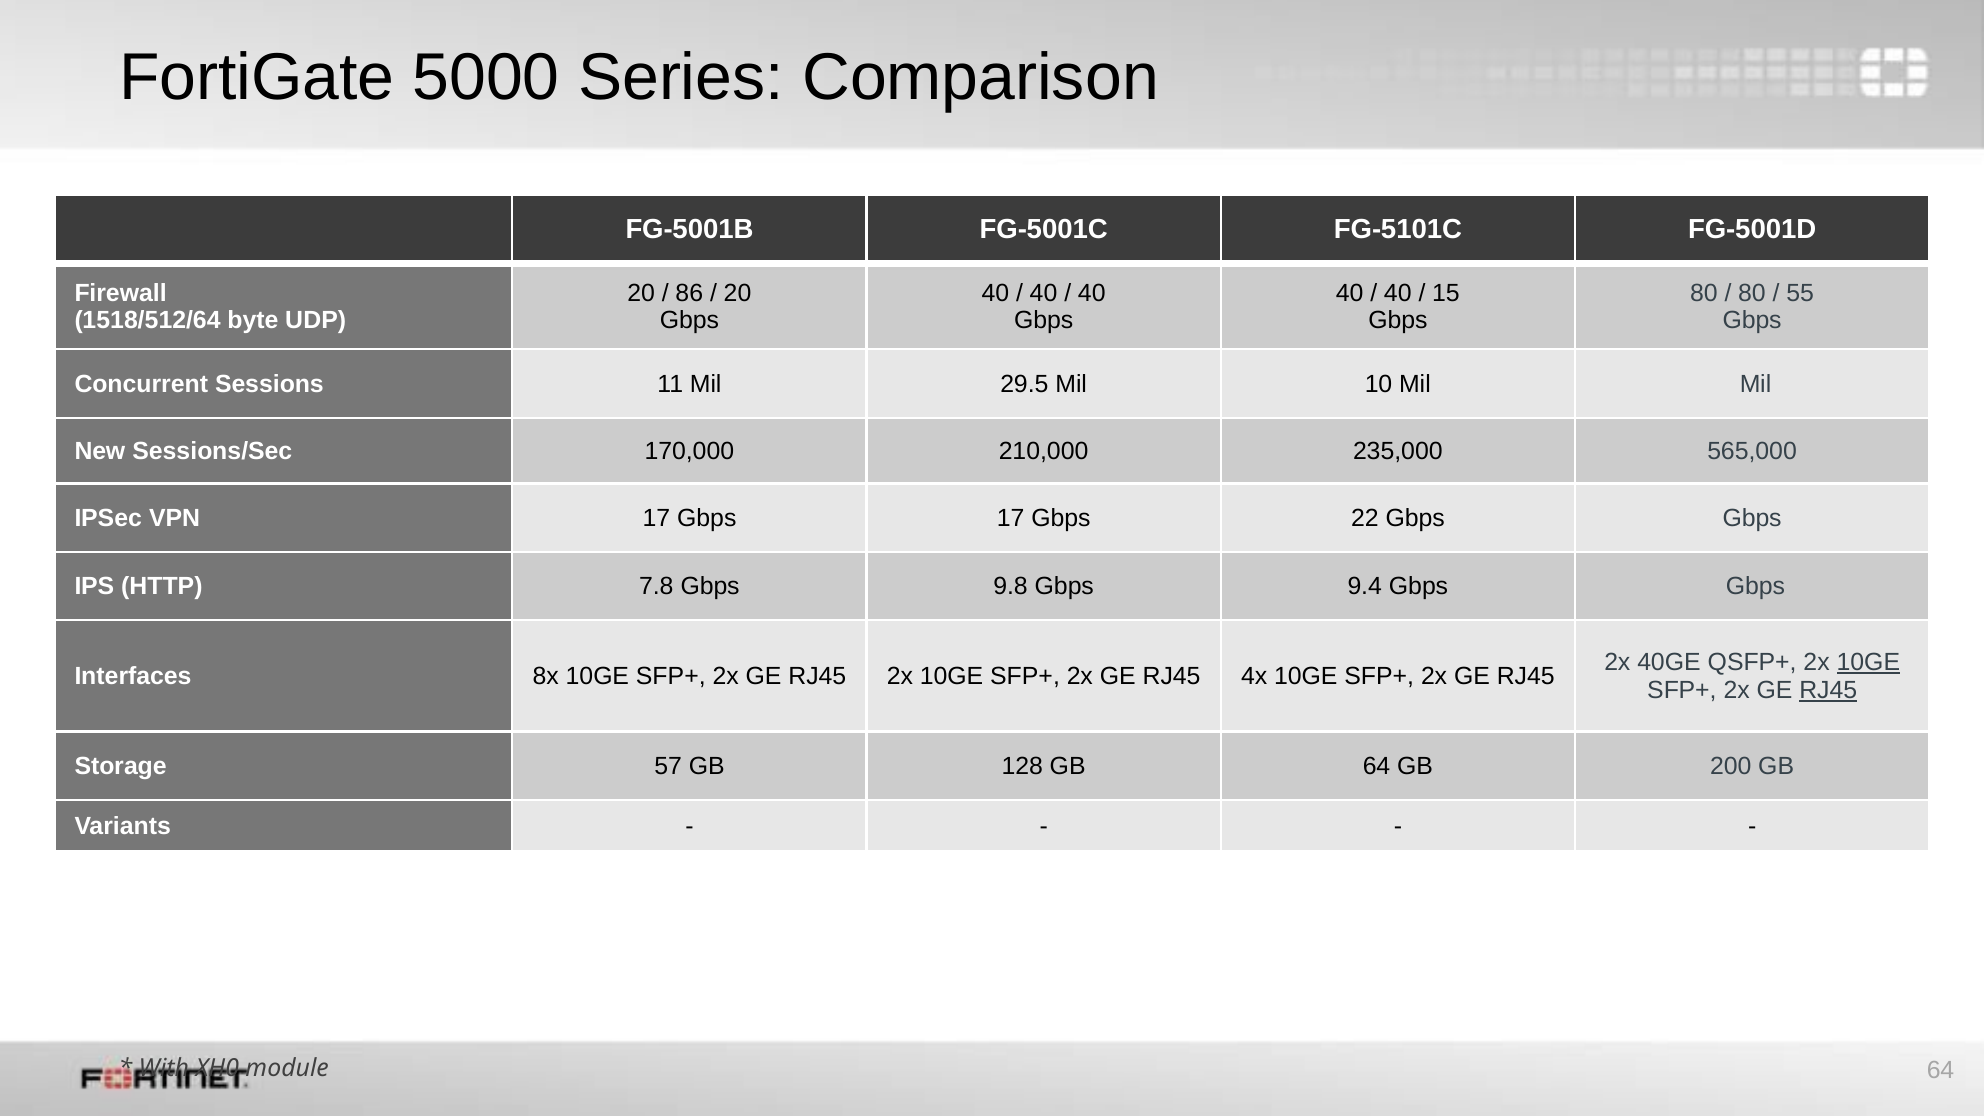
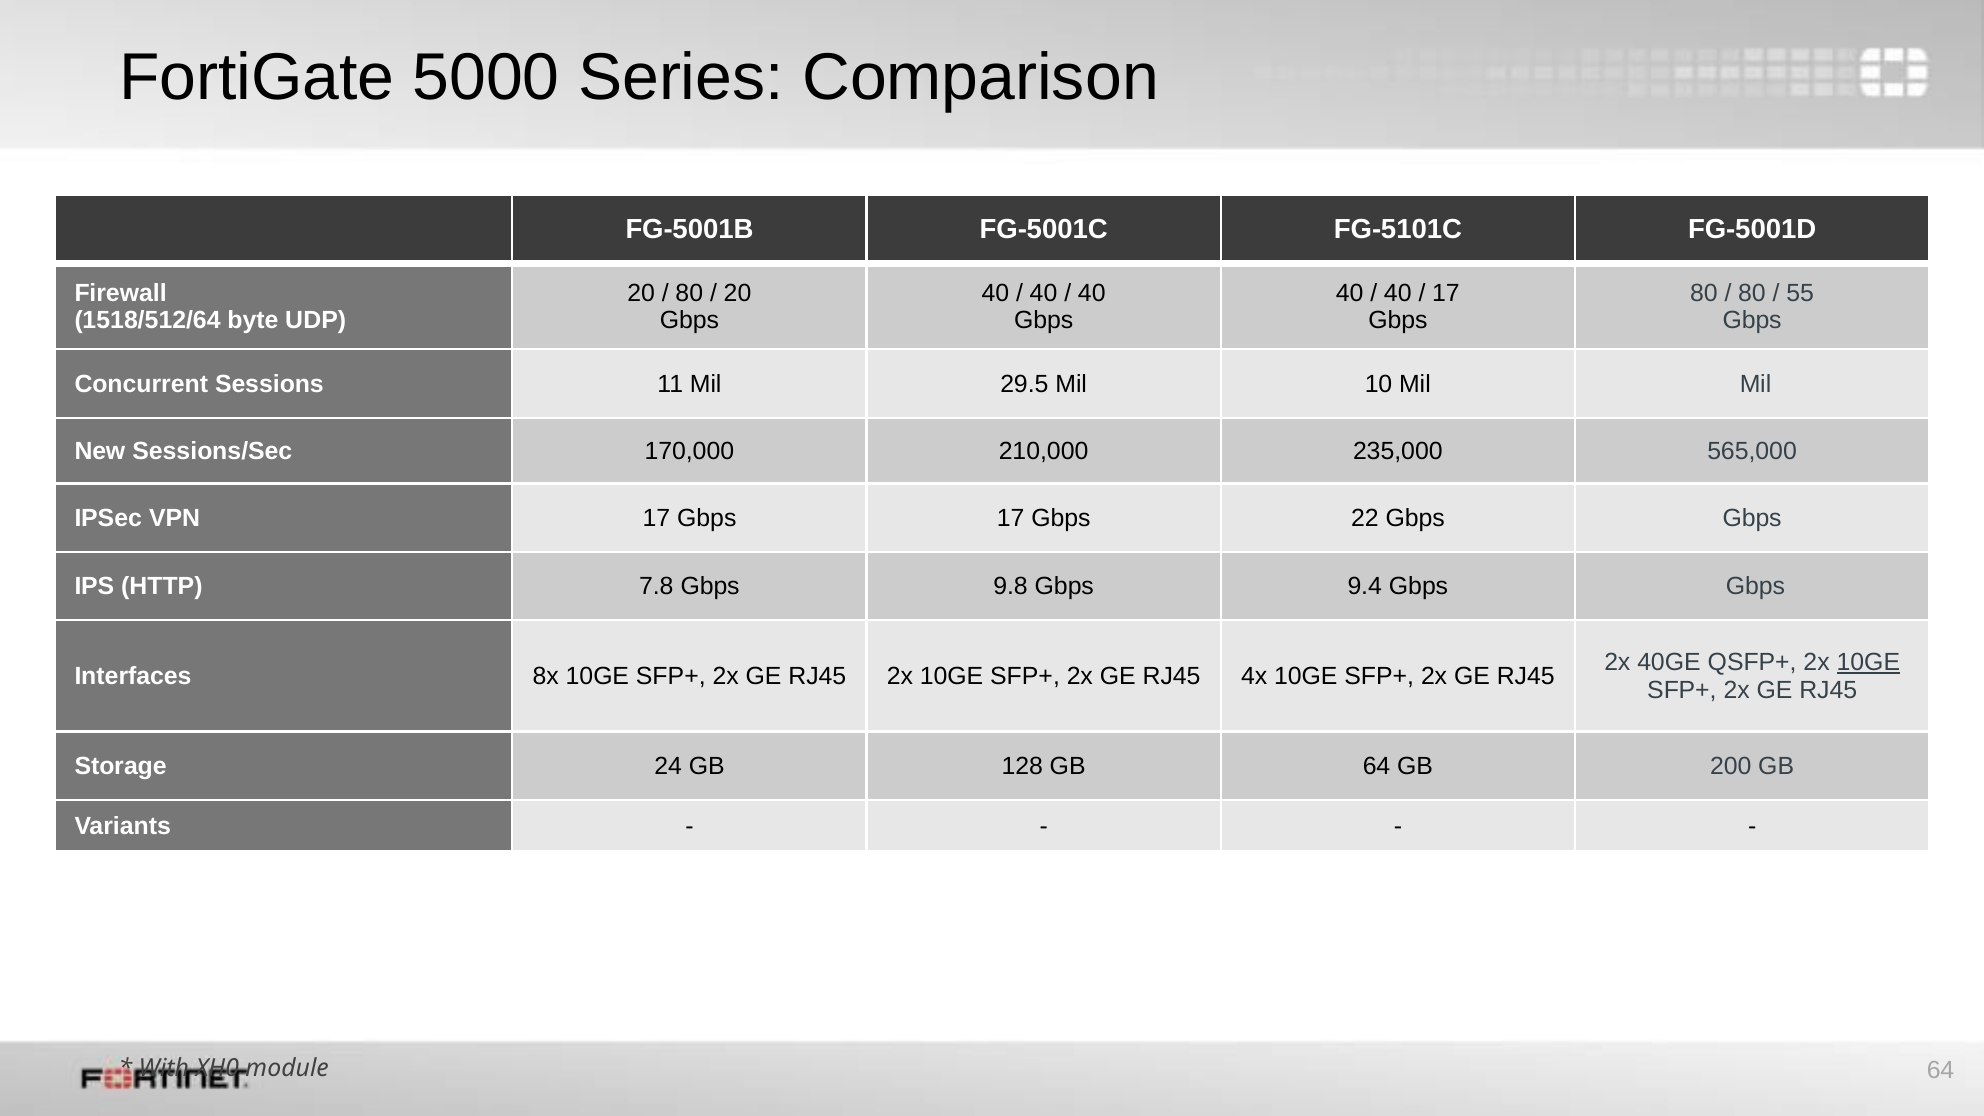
86: 86 -> 80 (689, 293)
15: 15 -> 17 (1446, 293)
RJ45 underline: present -> none (1828, 690)
57: 57 -> 24 (668, 766)
